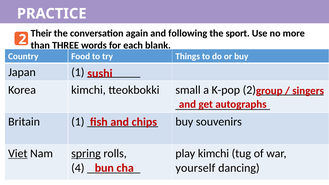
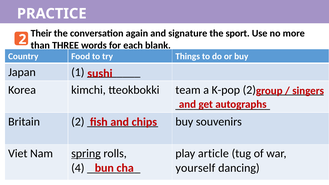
following: following -> signature (188, 33)
small: small -> team (188, 90)
Britain 1: 1 -> 2 (78, 122)
Viet underline: present -> none (18, 153)
play kimchi: kimchi -> article (213, 153)
